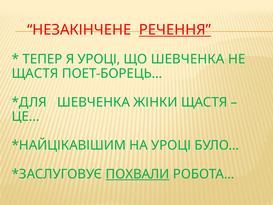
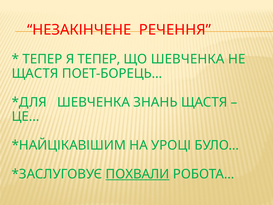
РЕЧЕННЯ underline: present -> none (175, 30)
Я УРОЦІ: УРОЦІ -> ТЕПЕР (99, 59)
ЖІНКИ: ЖІНКИ -> ЗНАНЬ (155, 102)
